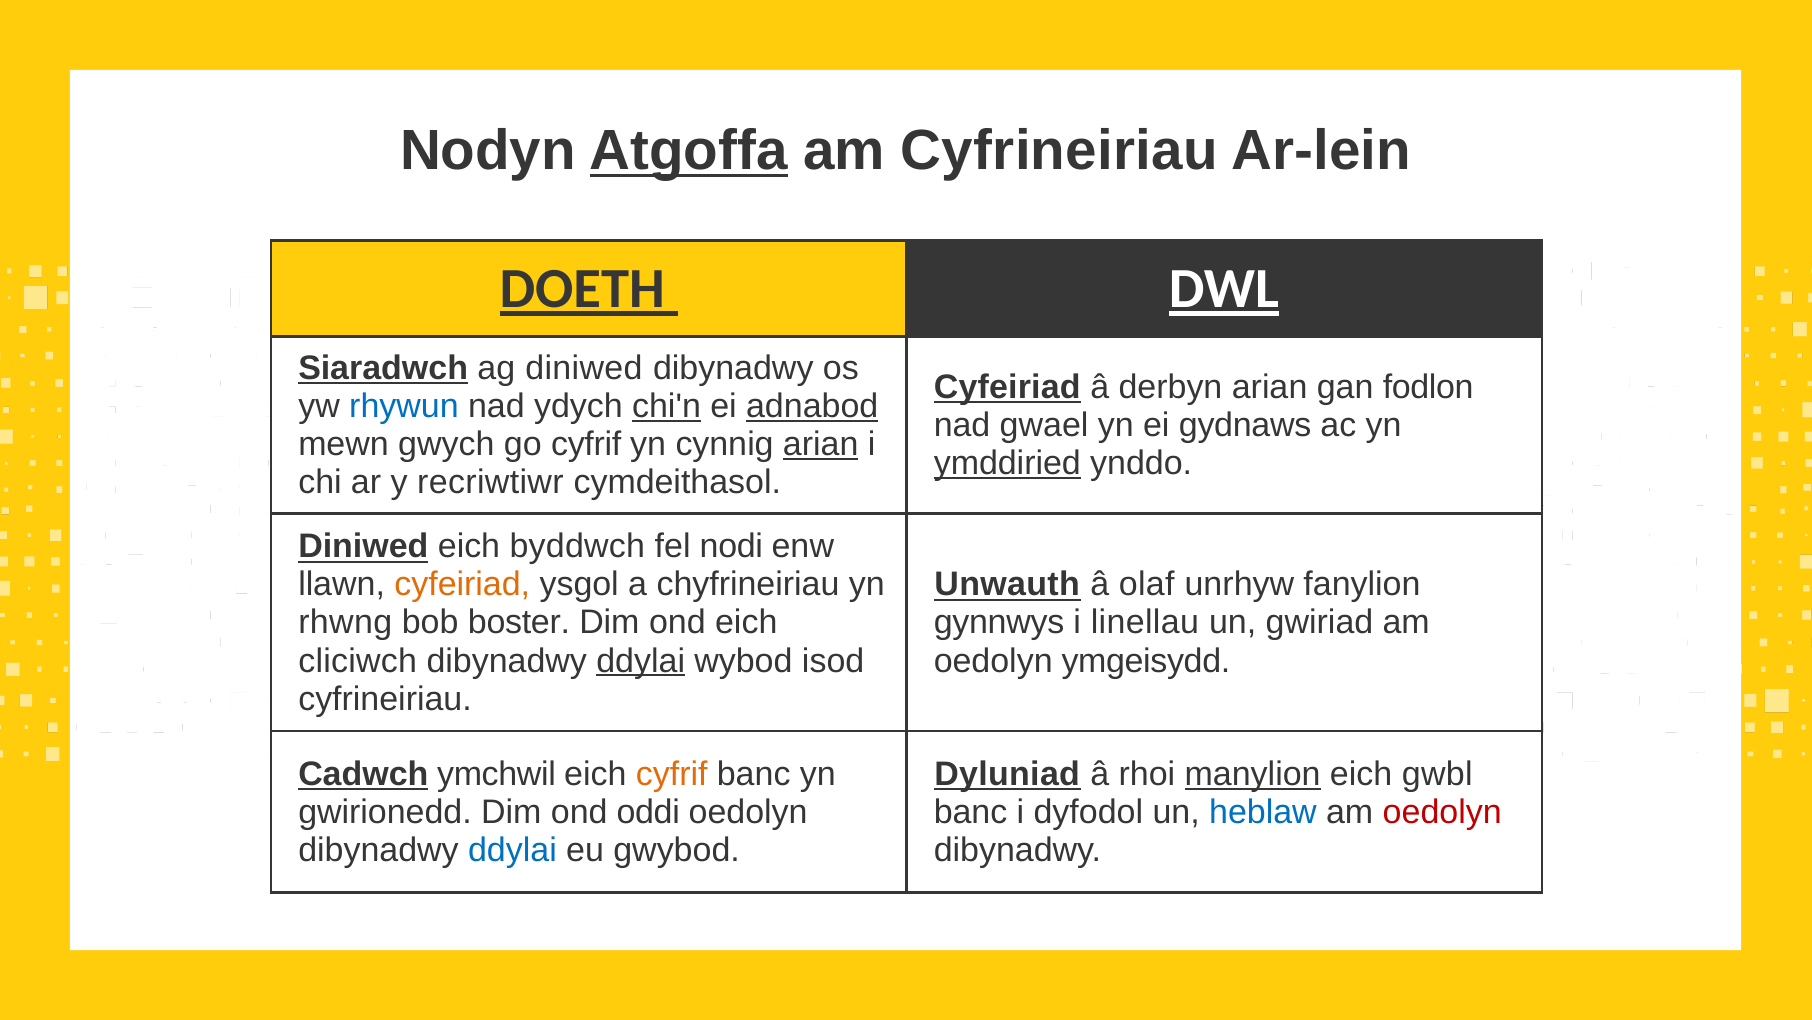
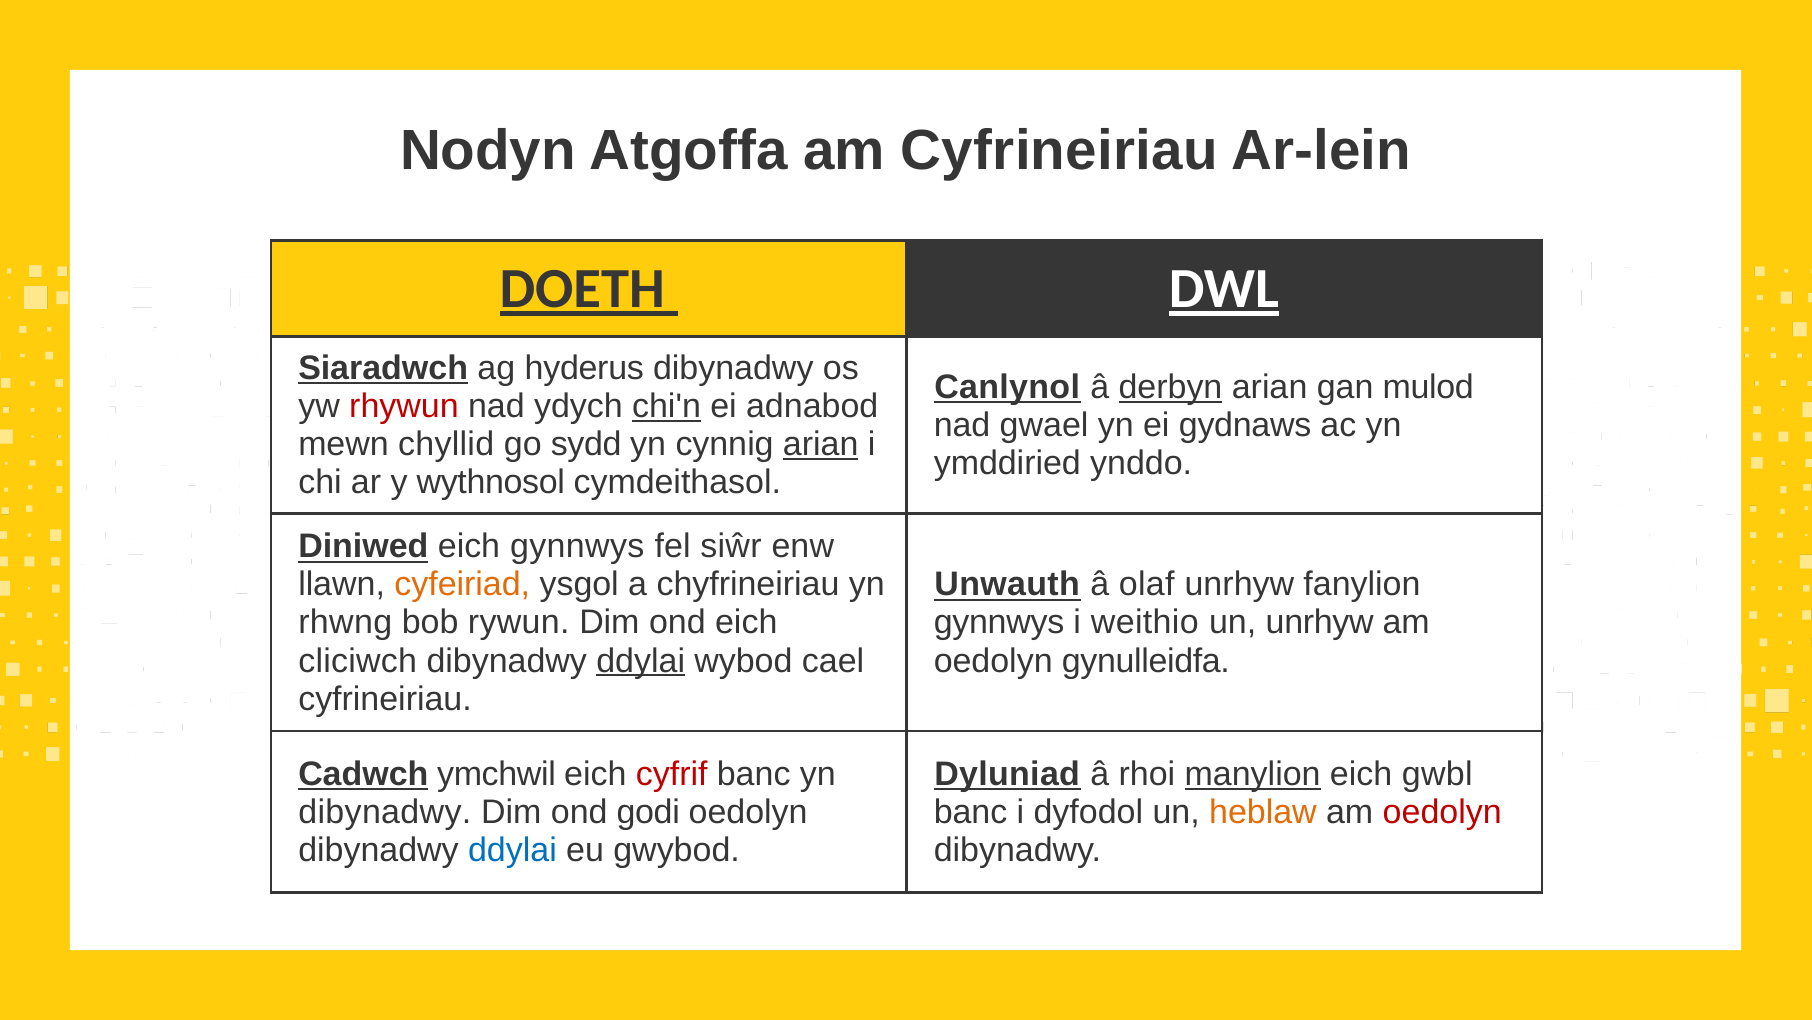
Atgoffa underline: present -> none (689, 151)
ag diniwed: diniwed -> hyderus (584, 368)
Cyfeiriad: Cyfeiriad -> Canlynol (1007, 387)
derbyn underline: none -> present (1170, 387)
fodlon: fodlon -> mulod (1428, 387)
rhywun colour: blue -> red (404, 406)
adnabod underline: present -> none (812, 406)
gwych: gwych -> chyllid (446, 444)
go cyfrif: cyfrif -> sydd (586, 444)
ymddiried underline: present -> none (1007, 463)
recriwtiwr: recriwtiwr -> wythnosol (491, 482)
eich byddwch: byddwch -> gynnwys (577, 546)
nodi: nodi -> siŵr (731, 546)
boster: boster -> rywun (519, 622)
linellau: linellau -> weithio (1145, 622)
un gwiriad: gwiriad -> unrhyw (1320, 622)
isod: isod -> cael (833, 660)
ymgeisydd: ymgeisydd -> gynulleidfa (1146, 660)
cyfrif colour: orange -> red (672, 774)
gwirionedd: gwirionedd -> dibynadwy (385, 812)
oddi: oddi -> godi (648, 812)
heblaw colour: blue -> orange (1263, 812)
